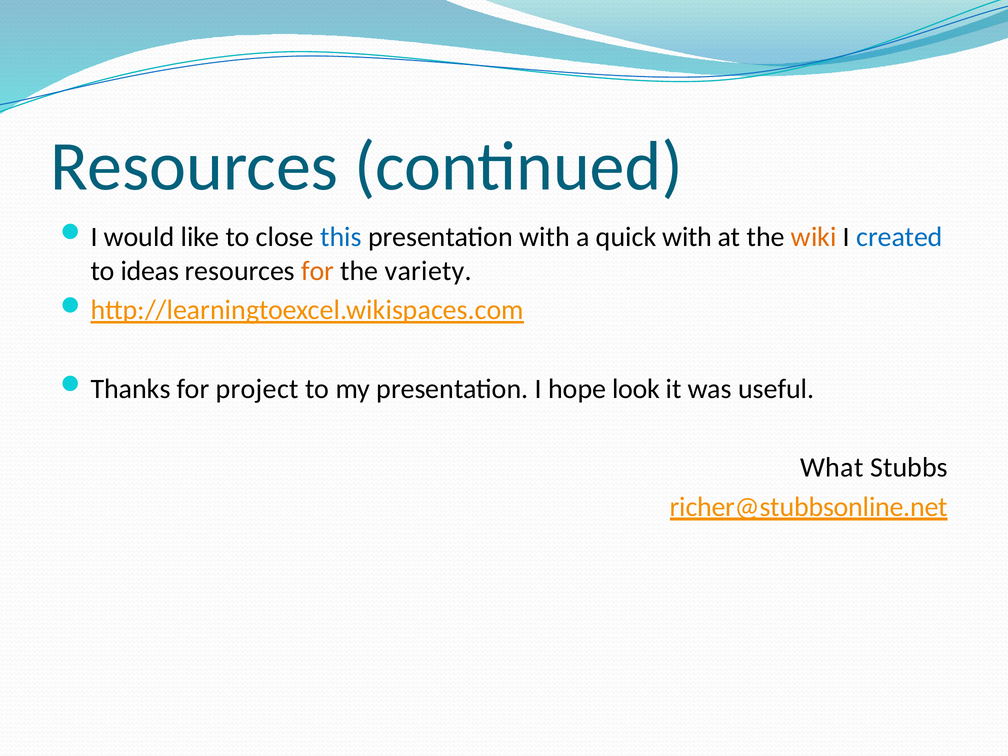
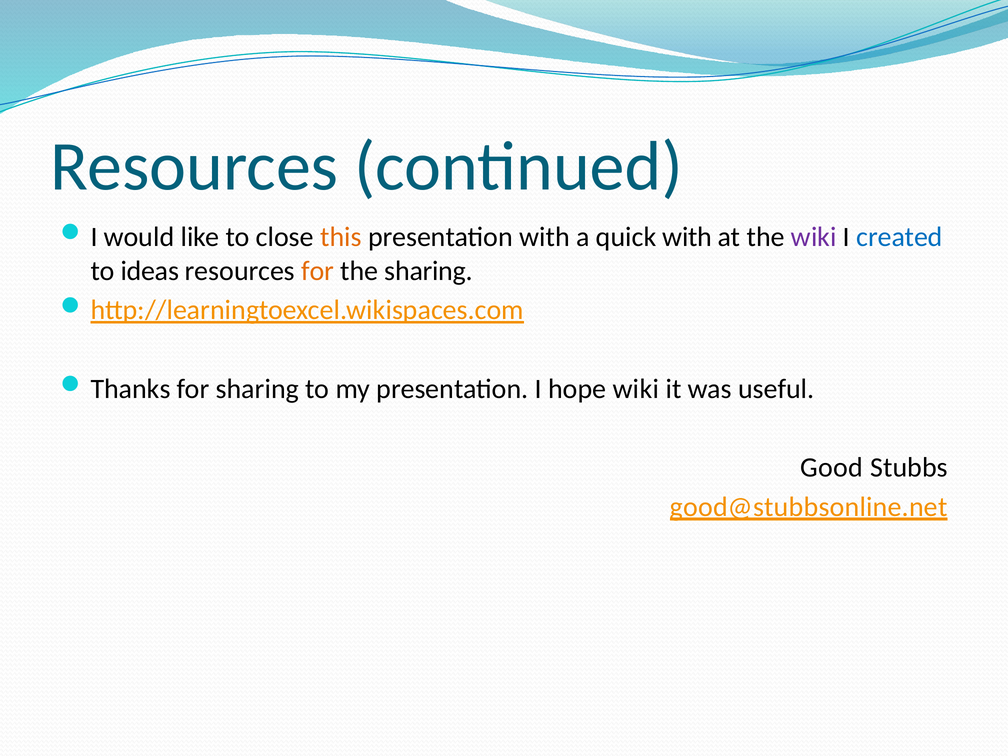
this colour: blue -> orange (341, 237)
wiki colour: orange -> purple (814, 237)
the variety: variety -> sharing (429, 271)
for project: project -> sharing (257, 389)
hope look: look -> wiki (636, 389)
What: What -> Good (832, 468)
richer@stubbsonline.net: richer@stubbsonline.net -> good@stubbsonline.net (809, 507)
